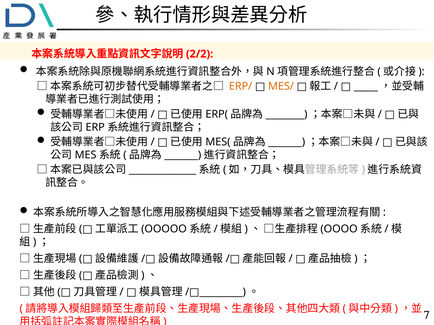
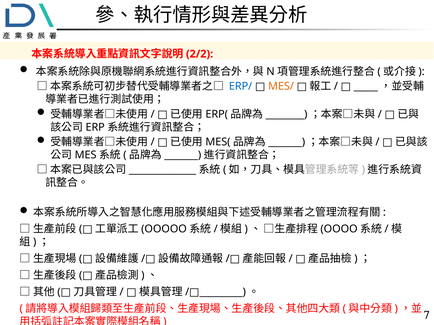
ERP/ colour: orange -> blue (241, 86)
